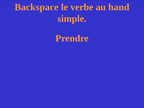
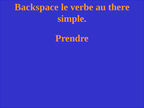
hand: hand -> there (119, 7)
